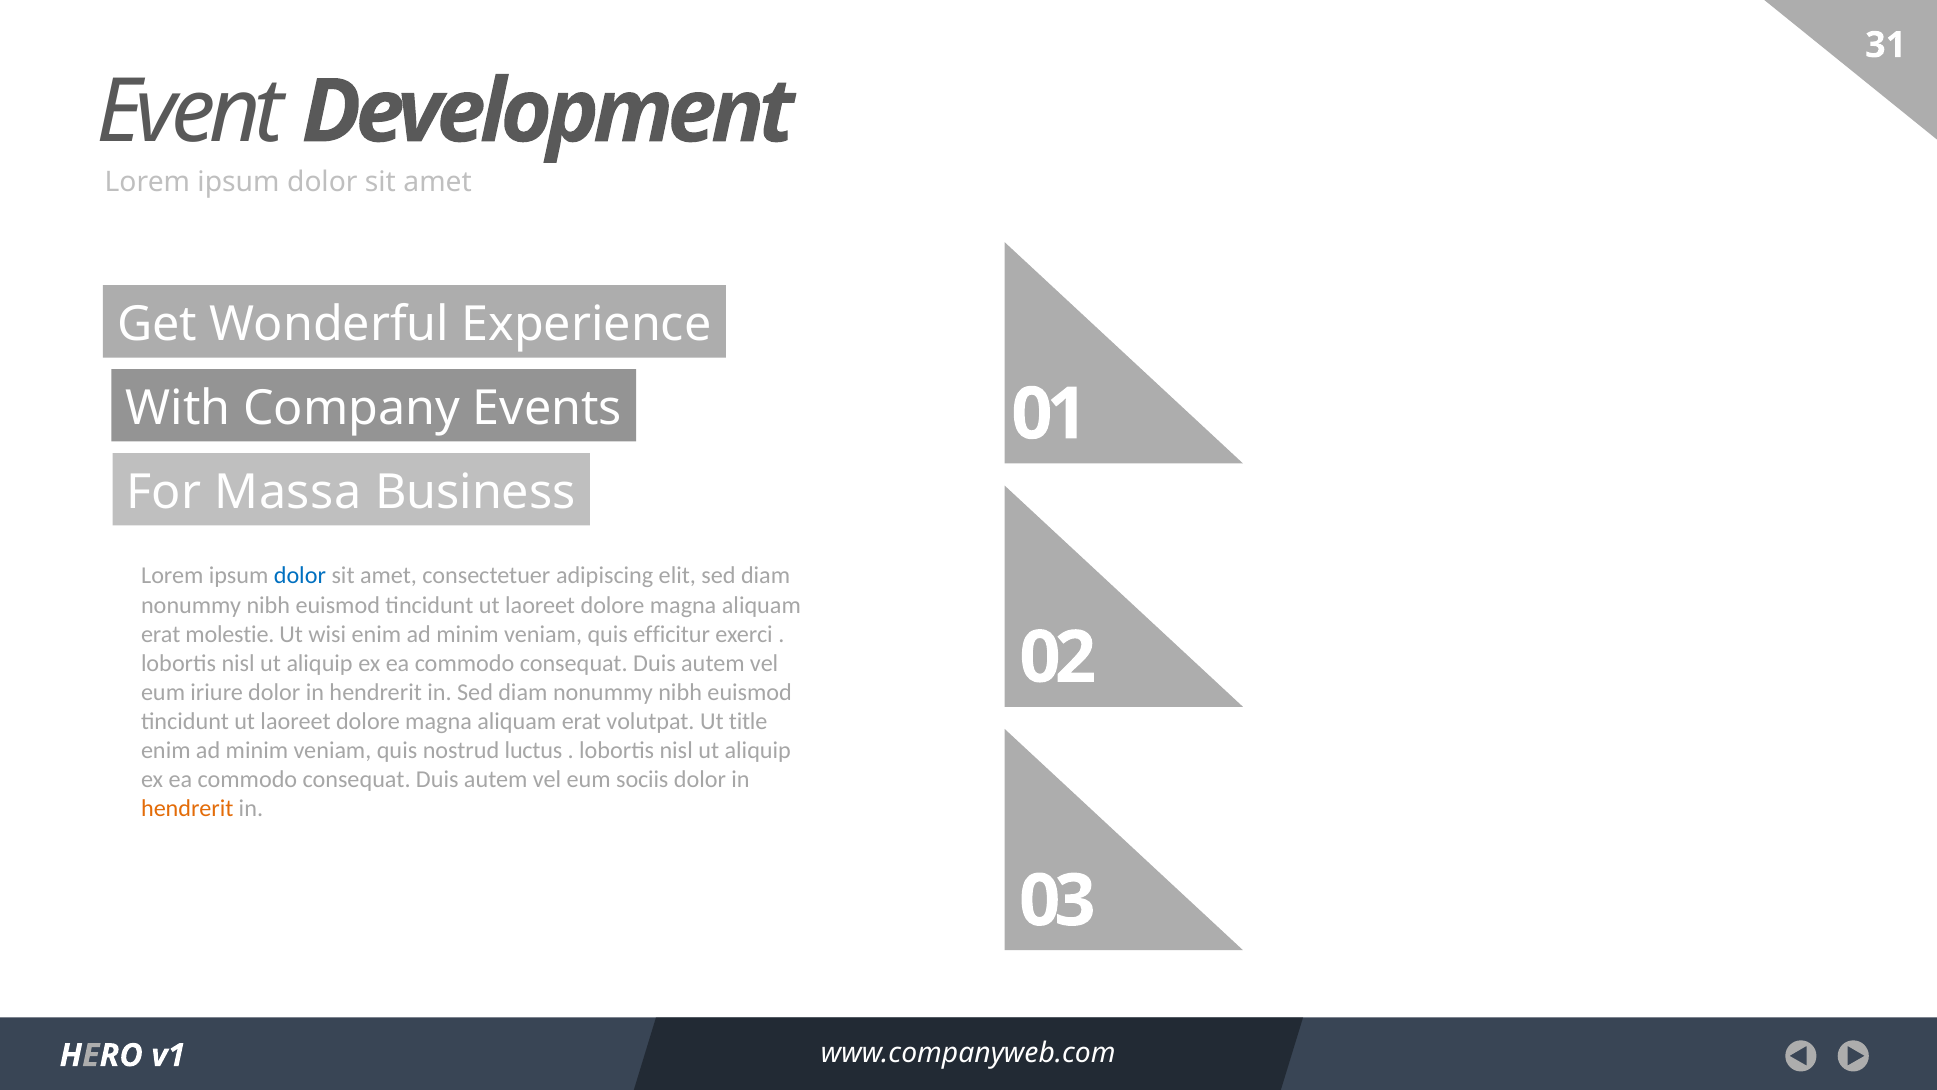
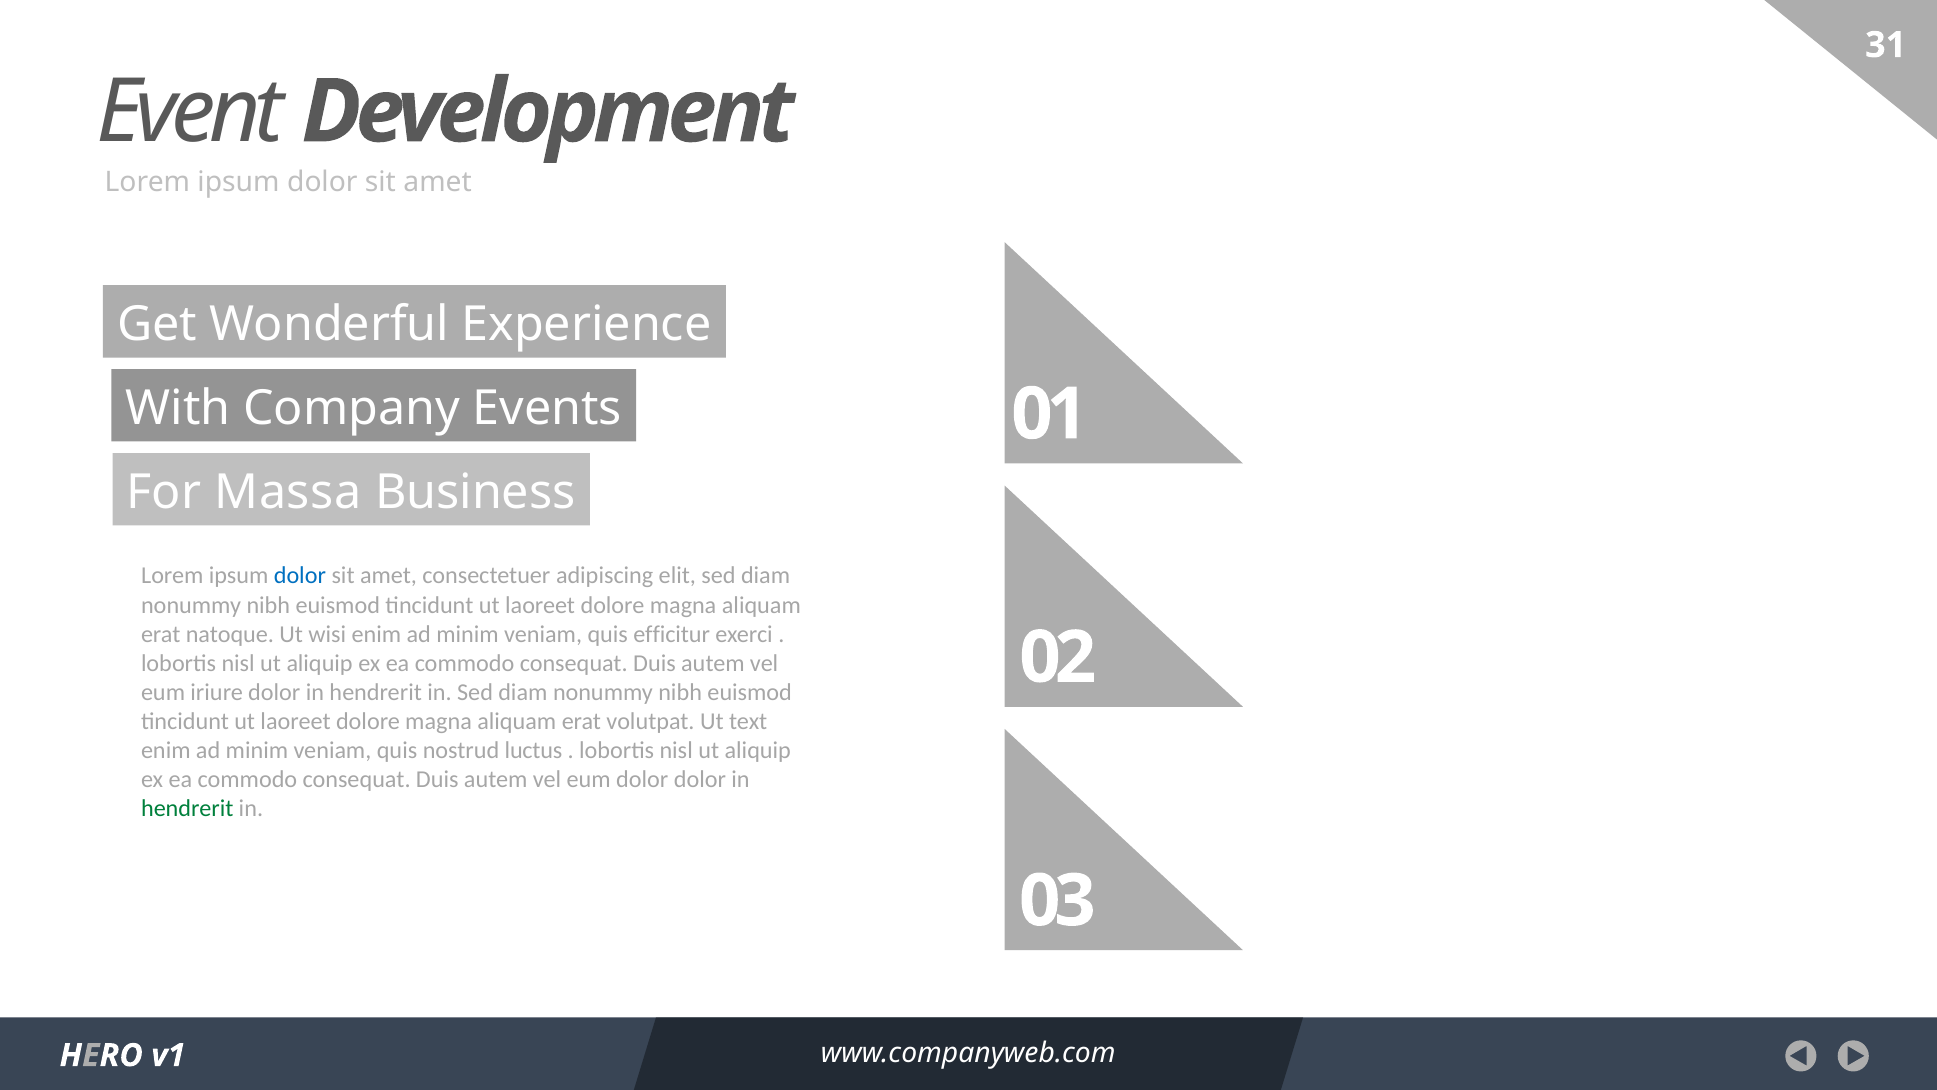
molestie: molestie -> natoque (230, 634)
title: title -> text (748, 721)
eum sociis: sociis -> dolor (642, 779)
hendrerit colour: orange -> green (187, 808)
